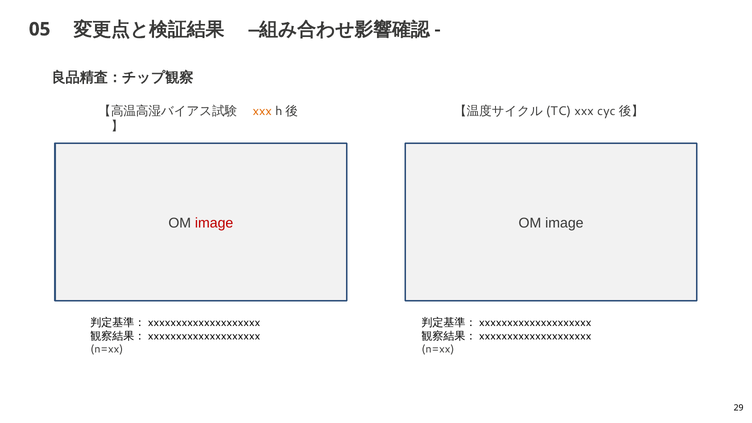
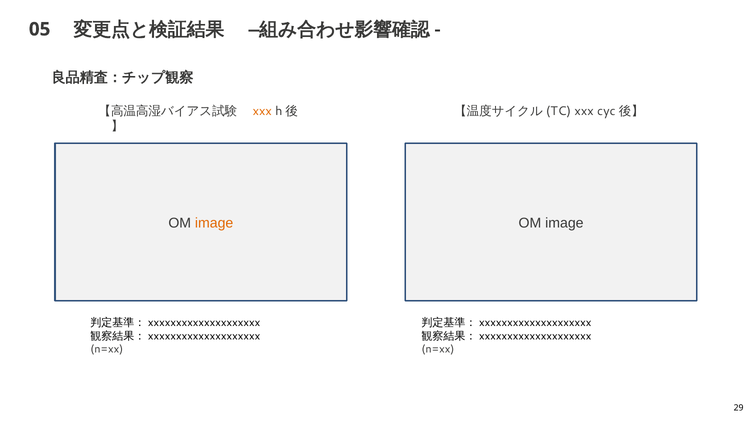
image colour: red -> orange (214, 223)
